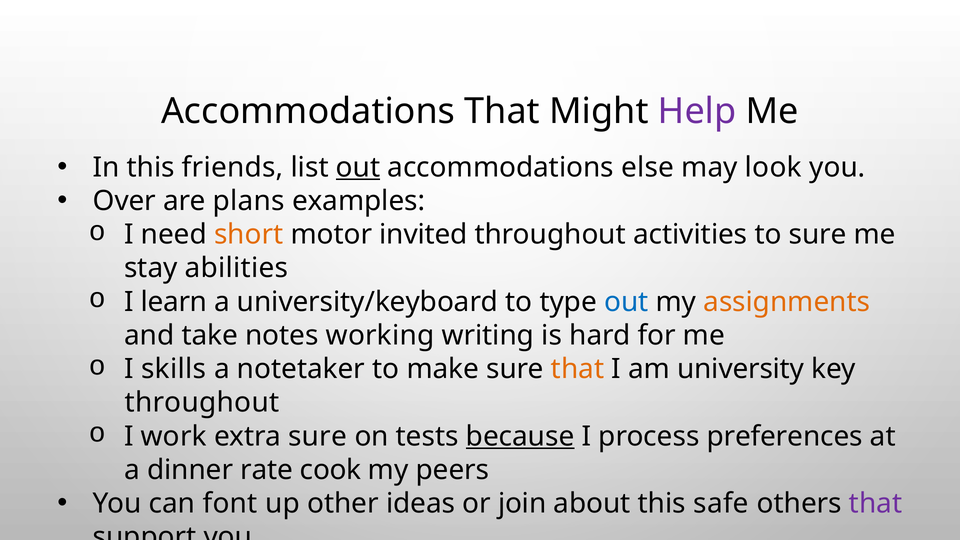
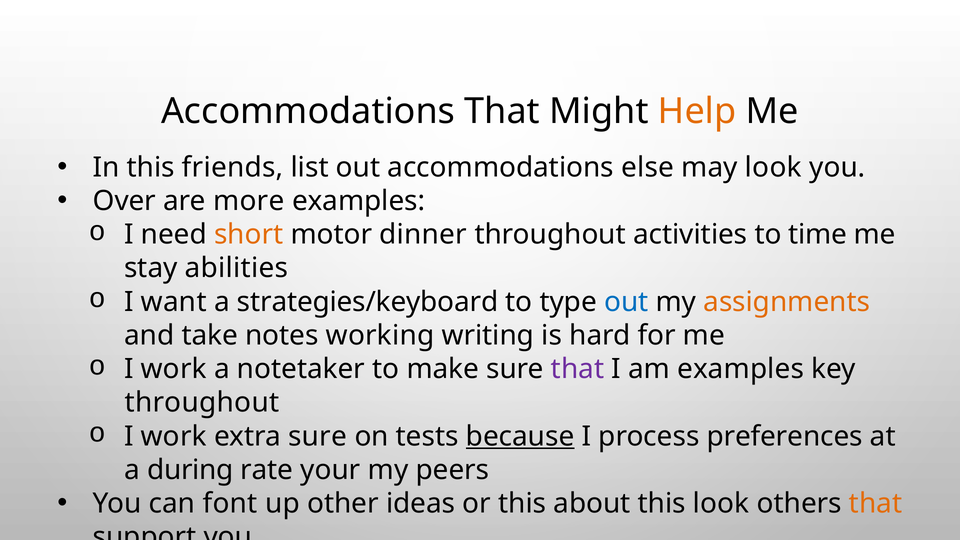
Help colour: purple -> orange (697, 111)
out underline: present -> none (358, 167)
plans: plans -> more (249, 201)
invited: invited -> dinner (423, 235)
to sure: sure -> time (818, 235)
learn: learn -> want (174, 302)
university/keyboard: university/keyboard -> strategies/keyboard (368, 302)
skills: skills -> work (174, 369)
that colour: orange -> purple (578, 369)
am university: university -> examples (741, 369)
dinner: dinner -> during (190, 470)
cook: cook -> your (330, 470)
or join: join -> this (522, 504)
this safe: safe -> look (721, 504)
that colour: purple -> orange (876, 504)
